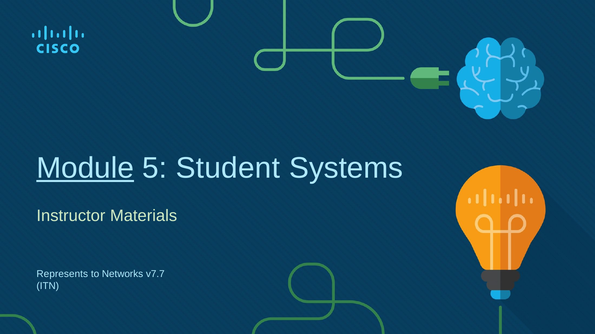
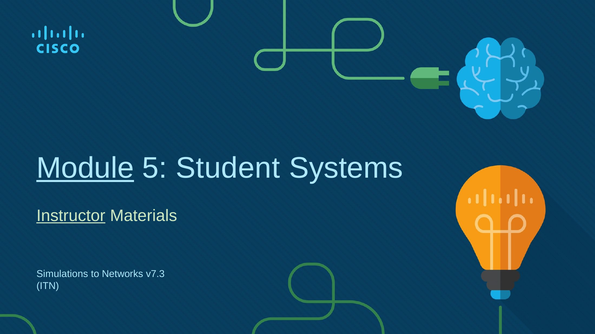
Instructor underline: none -> present (71, 216)
Represents: Represents -> Simulations (62, 275)
v7.7: v7.7 -> v7.3 (155, 275)
